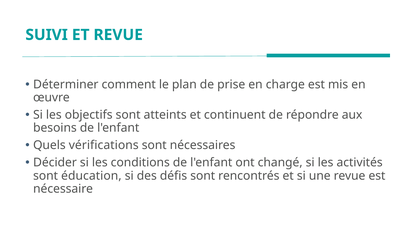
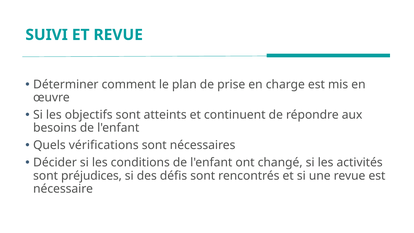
éducation: éducation -> préjudices (91, 176)
